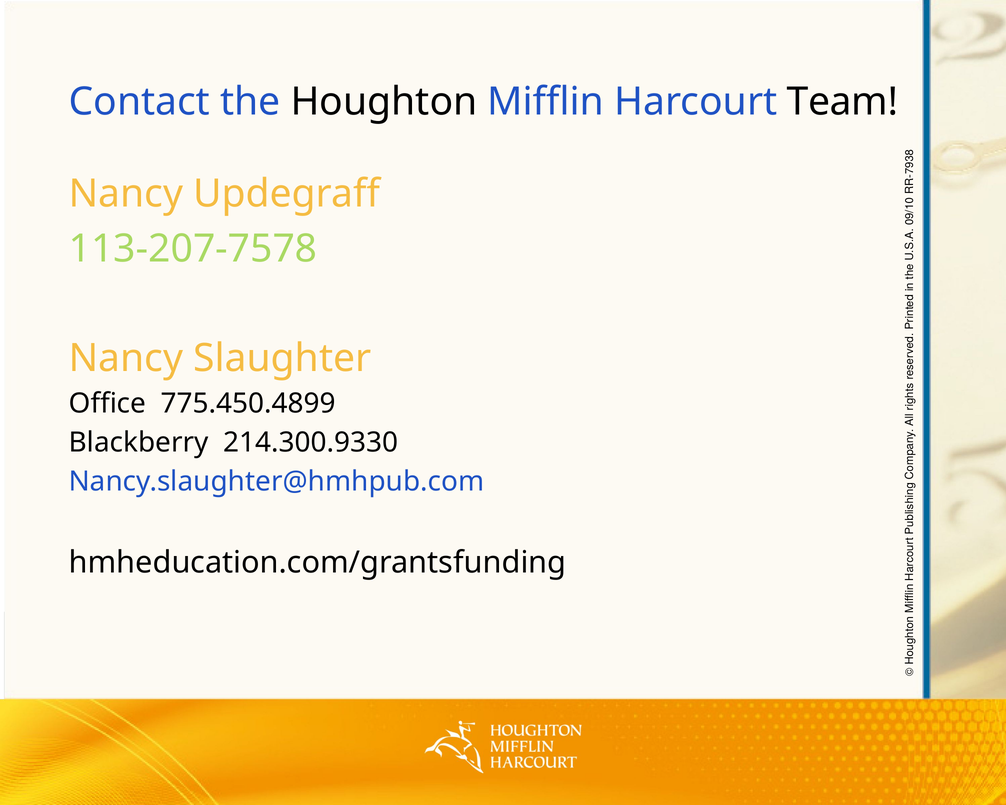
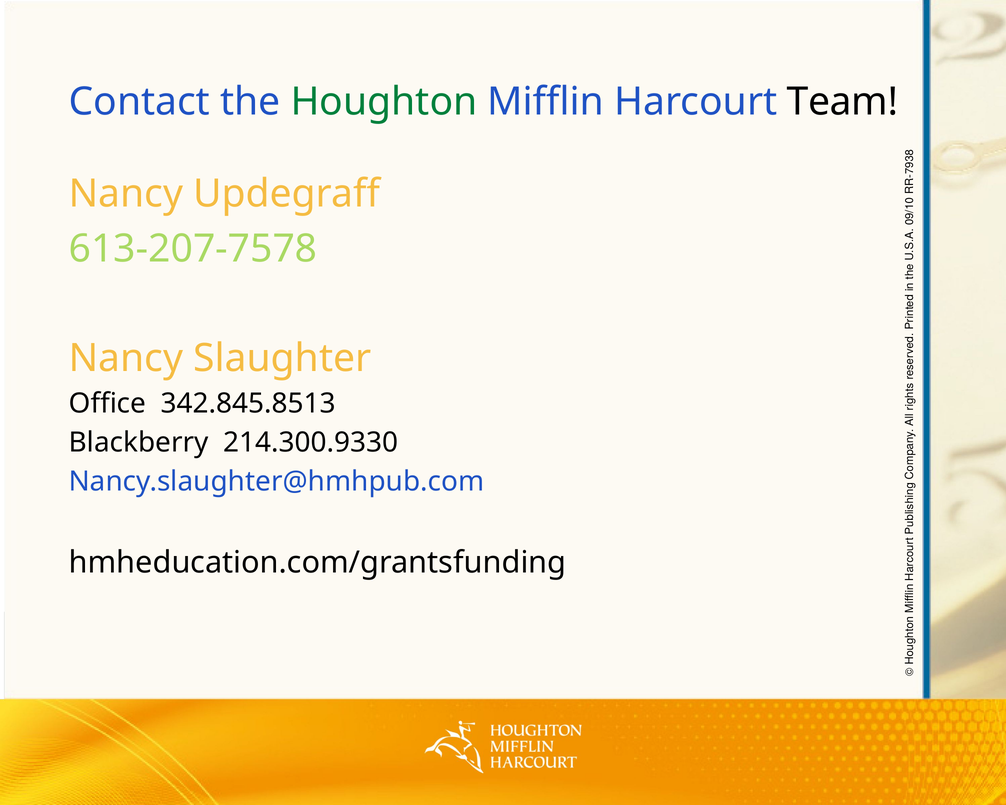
Houghton colour: black -> green (384, 102)
113-207-7578: 113-207-7578 -> 613-207-7578 (193, 249)
775.450.4899: 775.450.4899 -> 342.845.8513 (248, 403)
